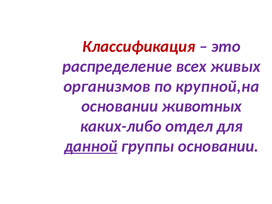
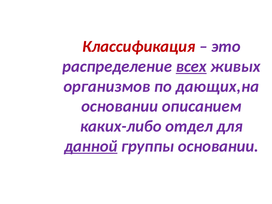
всех underline: none -> present (191, 66)
крупной,на: крупной,на -> дающих,на (217, 86)
животных: животных -> описанием (202, 106)
